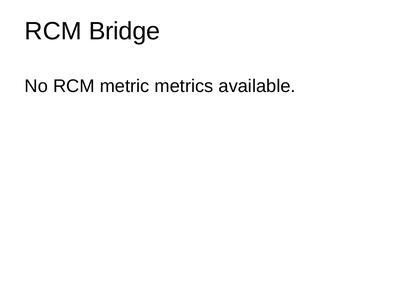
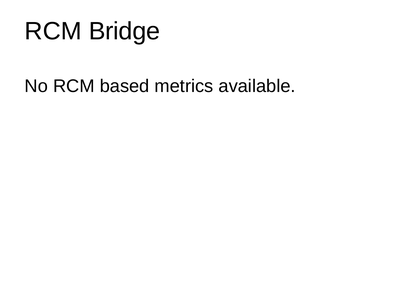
metric: metric -> based (125, 86)
